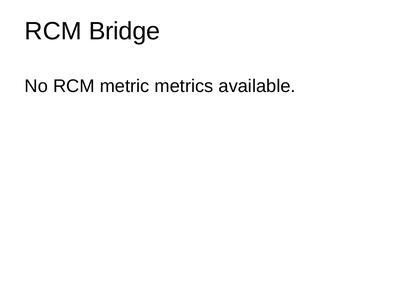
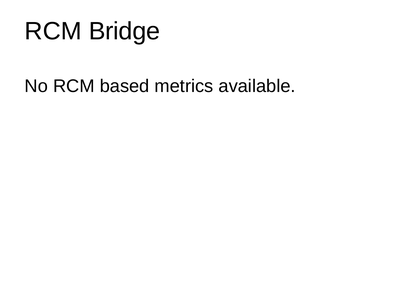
metric: metric -> based (125, 86)
